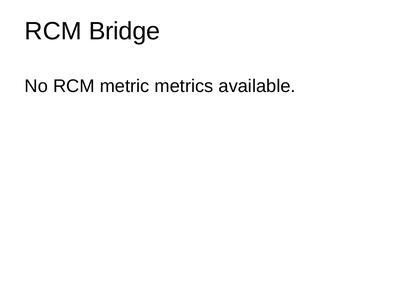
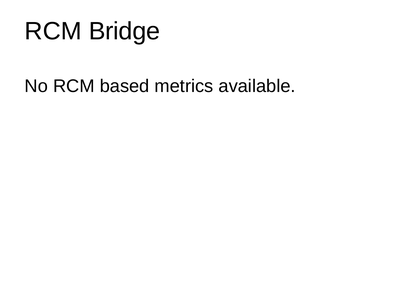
metric: metric -> based (125, 86)
